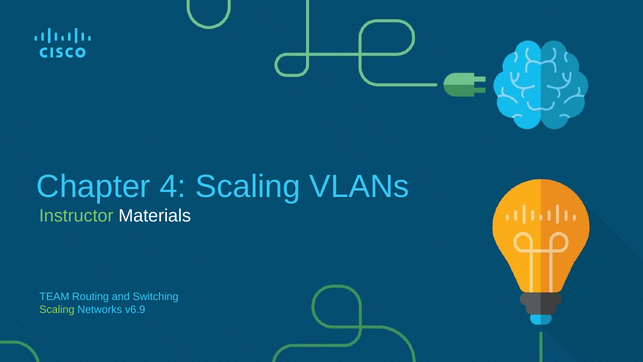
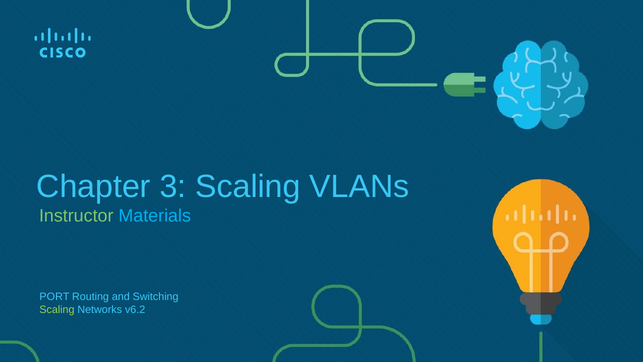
4: 4 -> 3 (173, 186)
Materials colour: white -> light blue (155, 216)
TEAM: TEAM -> PORT (55, 297)
v6.9: v6.9 -> v6.2 (135, 310)
